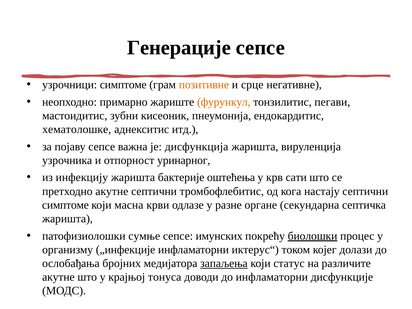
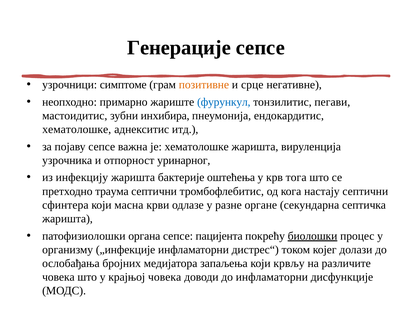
фурункул colour: orange -> blue (224, 102)
кисеоник: кисеоник -> инхибира (165, 116)
је дисфункција: дисфункција -> хематолошке (197, 147)
сати: сати -> тога (296, 178)
aкутне: aкутне -> трaумa (112, 191)
симптоме: симптоме -> сфинтера (65, 205)
сумње: сумње -> органа (144, 236)
имунских: имунских -> пацијента (219, 236)
иктерус“: иктерус“ -> дистрес“ (255, 250)
запаљења underline: present -> none (224, 263)
статус: статус -> крвљу (289, 263)
акутне: акутне -> човека (58, 277)
крајњој тонуса: тонуса -> човека (165, 277)
